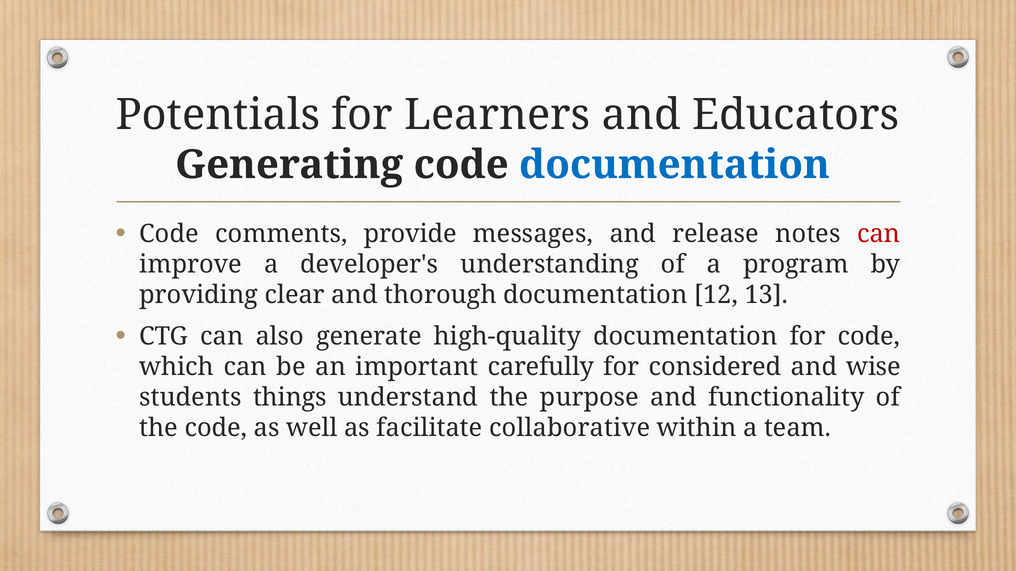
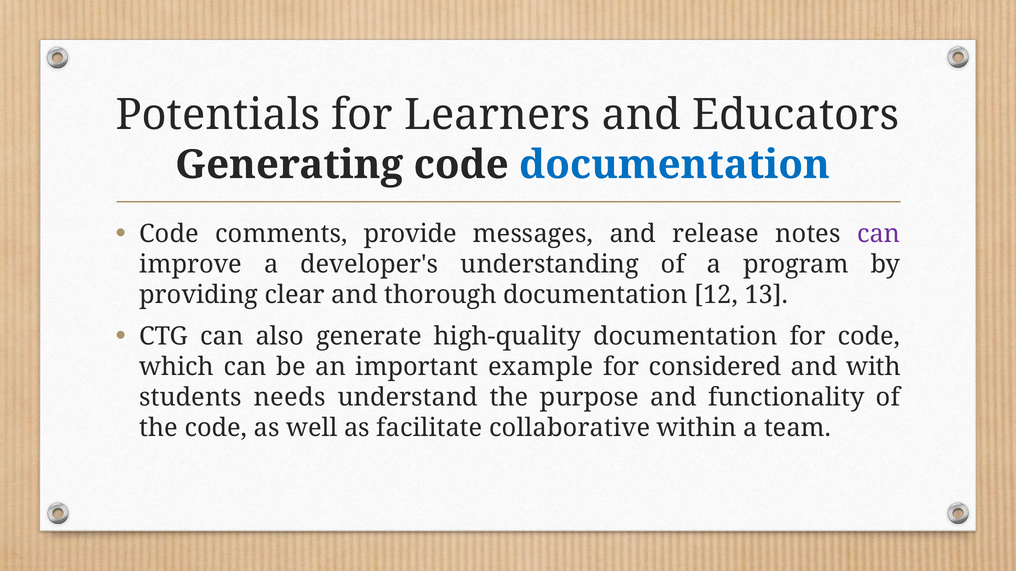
can colour: red -> purple (879, 234)
carefully: carefully -> example (541, 367)
wise: wise -> with (874, 367)
things: things -> needs (290, 398)
